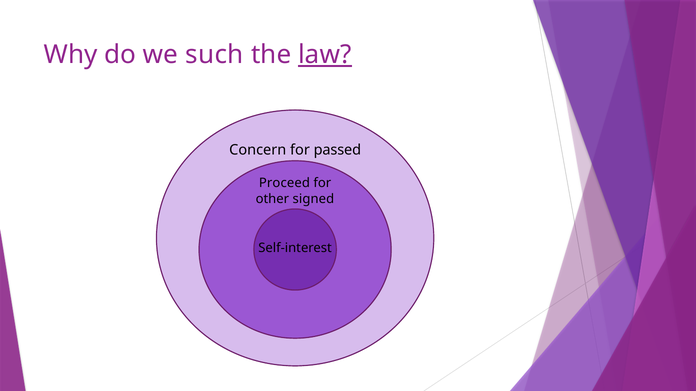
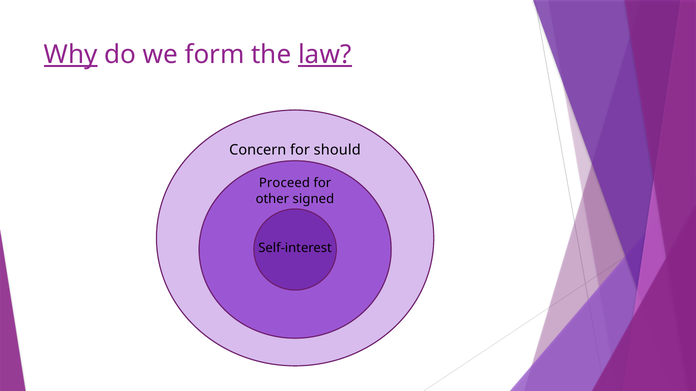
Why underline: none -> present (71, 55)
such: such -> form (215, 55)
passed: passed -> should (337, 150)
